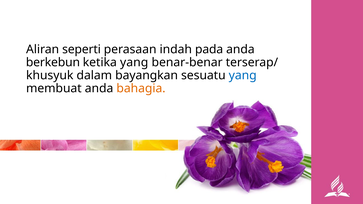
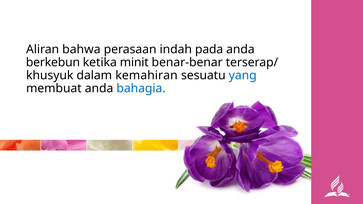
seperti: seperti -> bahwa (81, 49)
ketika yang: yang -> minit (134, 62)
bayangkan: bayangkan -> kemahiran (146, 75)
bahagia colour: orange -> blue (141, 89)
